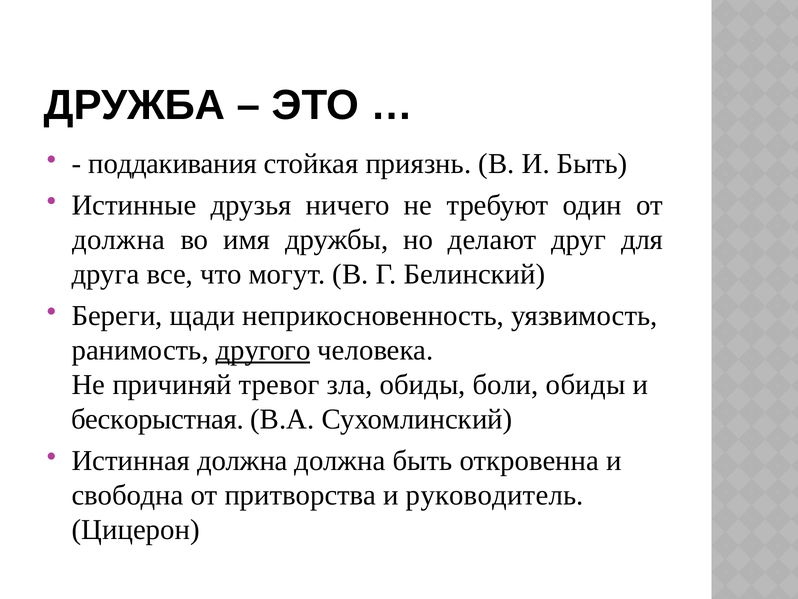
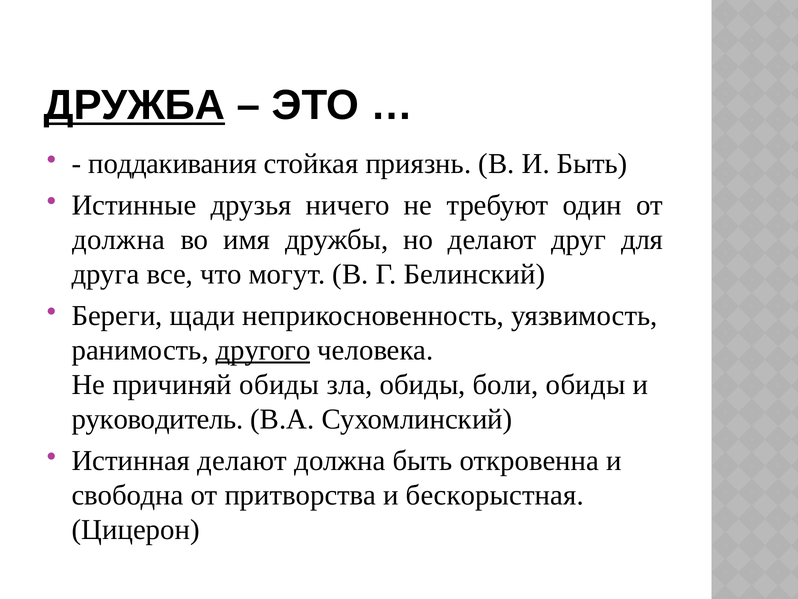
ДРУЖБА underline: none -> present (135, 105)
причиняй тревог: тревог -> обиды (279, 384)
бескорыстная: бескорыстная -> руководитель (158, 419)
Истинная должна: должна -> делают (242, 460)
руководитель: руководитель -> бескорыстная (495, 495)
